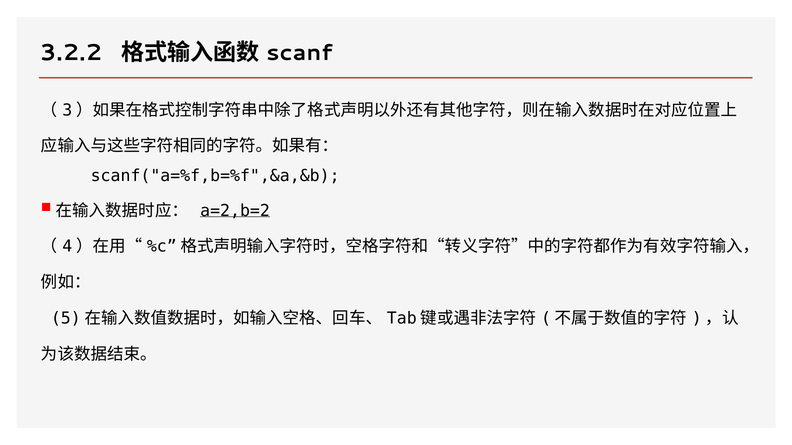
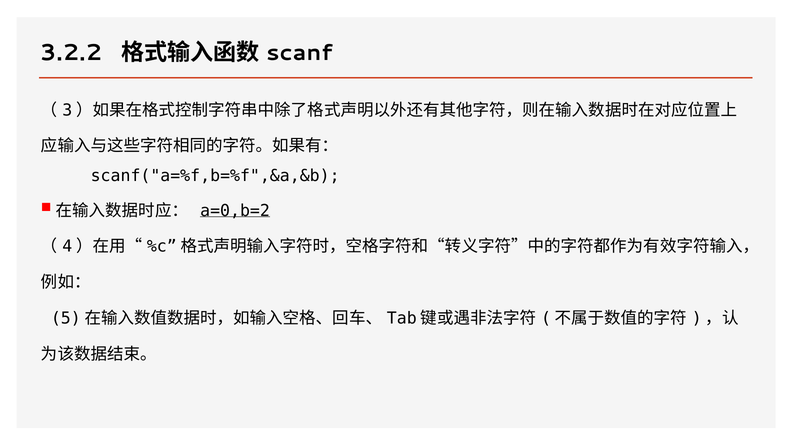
a=2,b=2: a=2,b=2 -> a=0,b=2 (235, 211)
